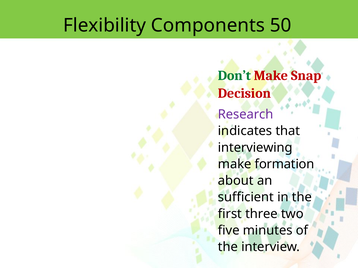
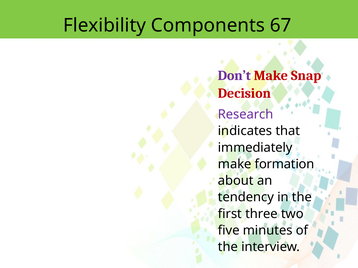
50: 50 -> 67 (281, 26)
Don’t colour: green -> purple (234, 76)
interviewing: interviewing -> immediately (255, 148)
sufficient: sufficient -> tendency (246, 198)
